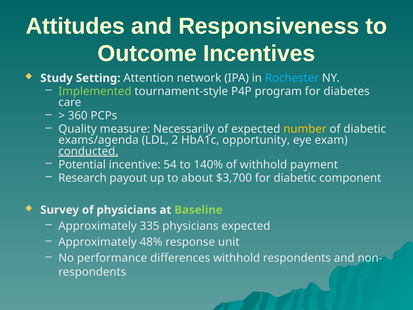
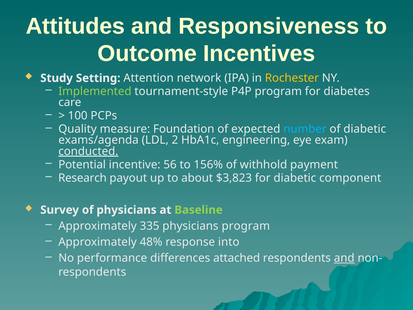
Rochester colour: light blue -> yellow (292, 78)
360: 360 -> 100 (78, 116)
Necessarily: Necessarily -> Foundation (184, 129)
number colour: yellow -> light blue (305, 129)
opportunity: opportunity -> engineering (256, 140)
54: 54 -> 56 (170, 164)
140%: 140% -> 156% (208, 164)
$3,700: $3,700 -> $3,823 (234, 178)
physicians expected: expected -> program (246, 226)
unit: unit -> into (229, 242)
differences withhold: withhold -> attached (237, 258)
and underline: none -> present (344, 258)
